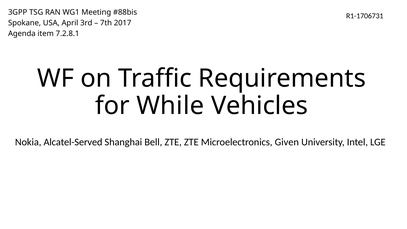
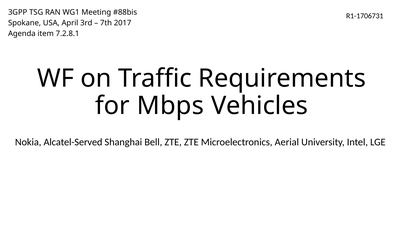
While: While -> Mbps (170, 106)
Given: Given -> Aerial (287, 142)
